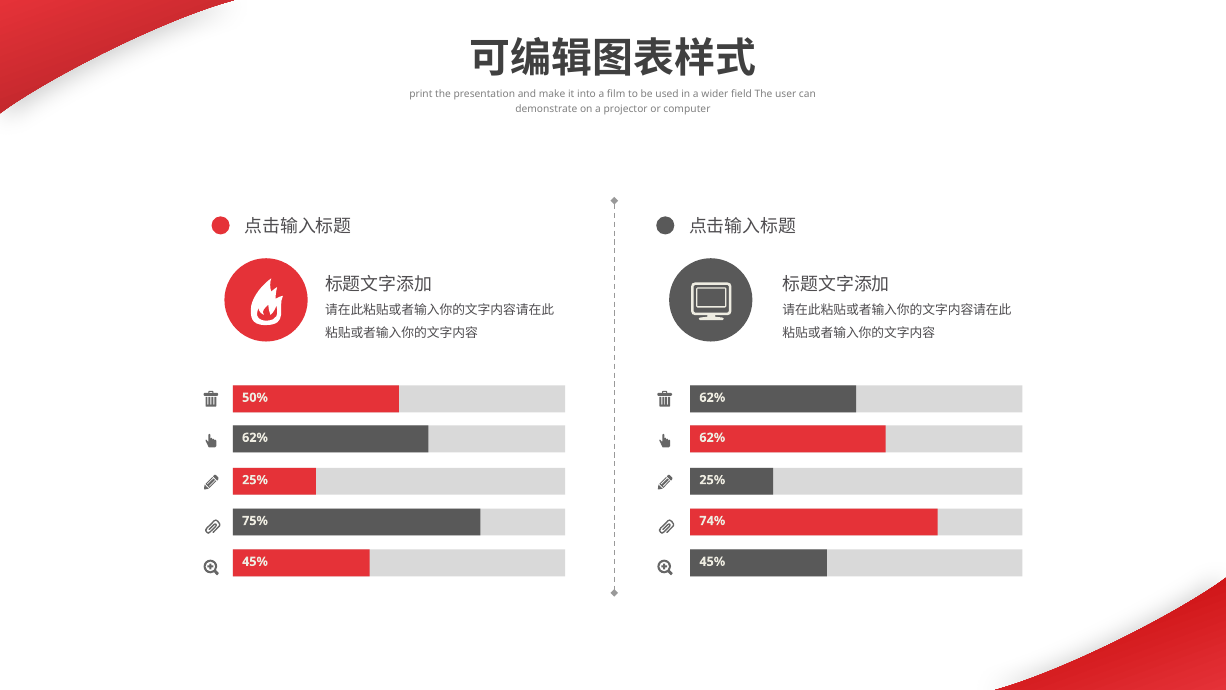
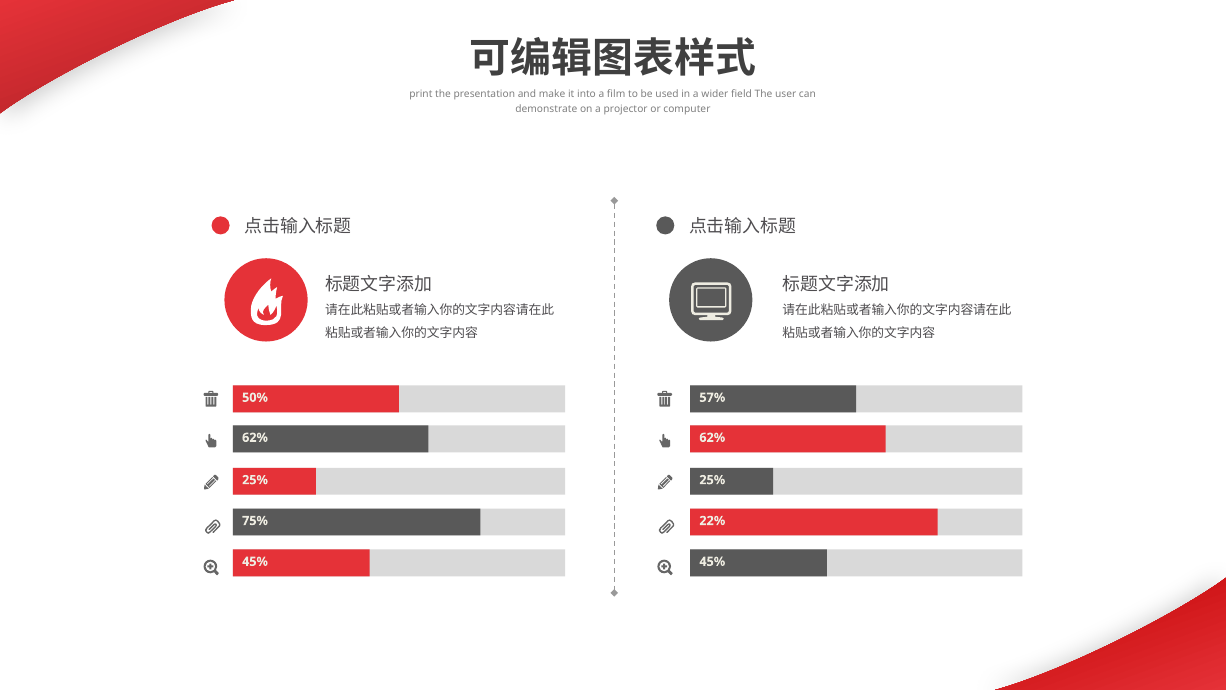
62%: 62% -> 57% (712, 397)
74%: 74% -> 22% (712, 521)
